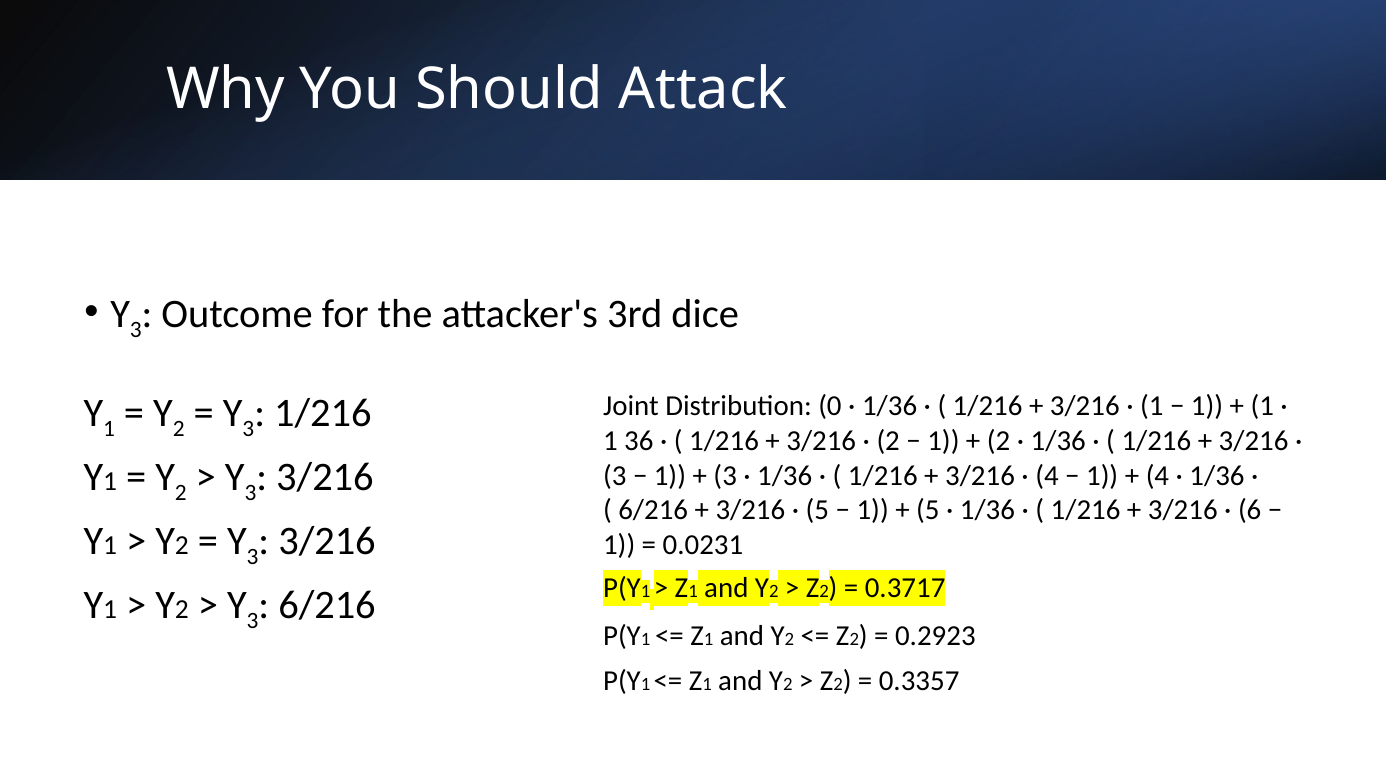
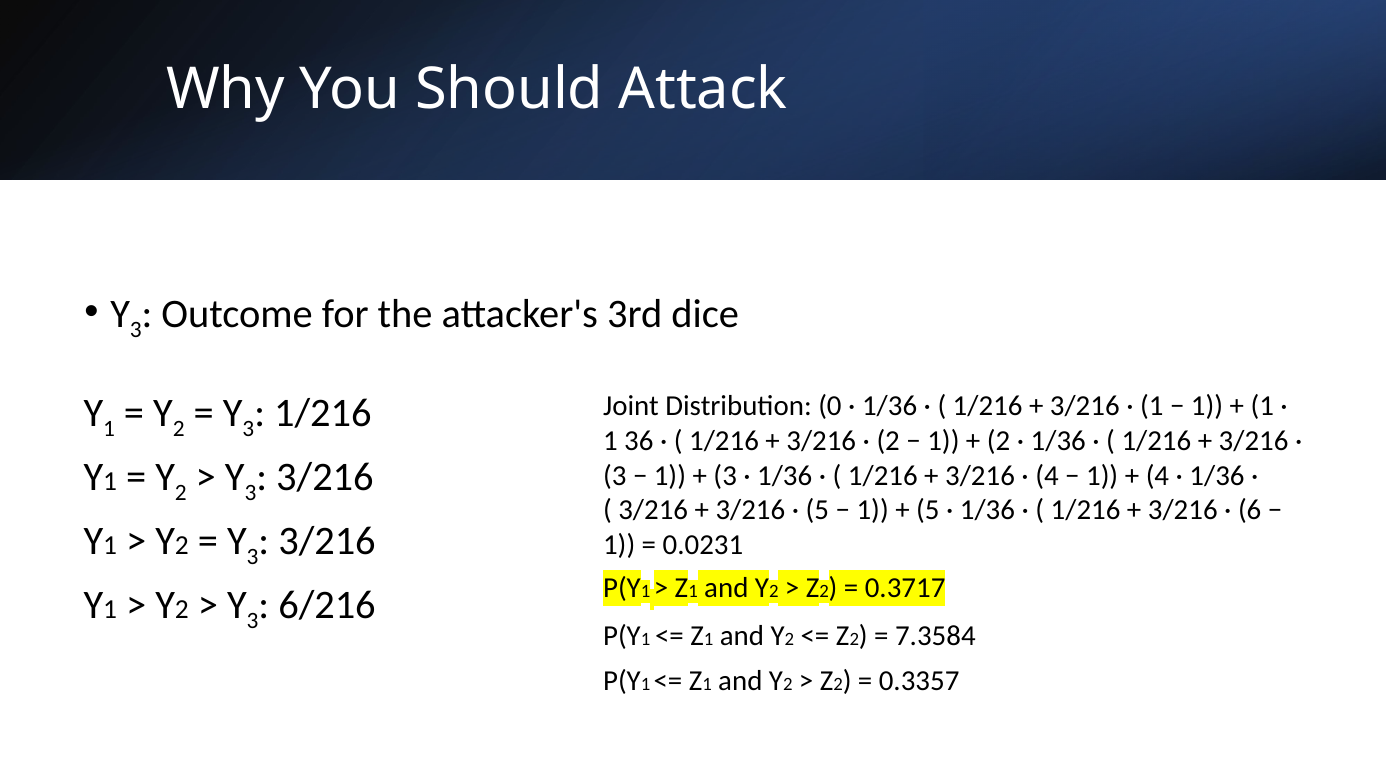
6/216: 6/216 -> 3/216 (653, 510)
0.2923: 0.2923 -> 7.3584 (935, 636)
